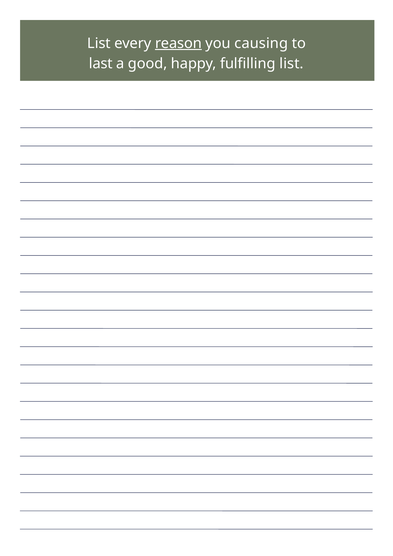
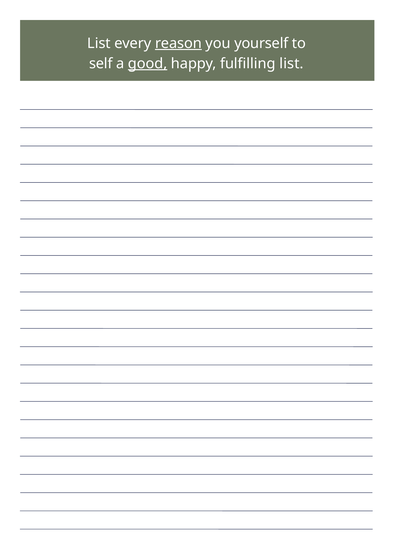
causing: causing -> yourself (261, 43)
last: last -> self (101, 64)
good underline: none -> present (148, 64)
